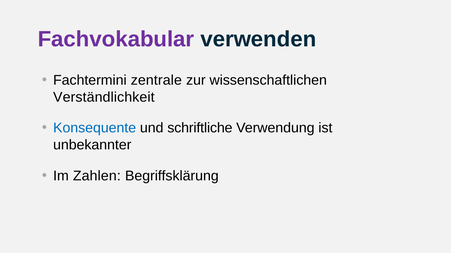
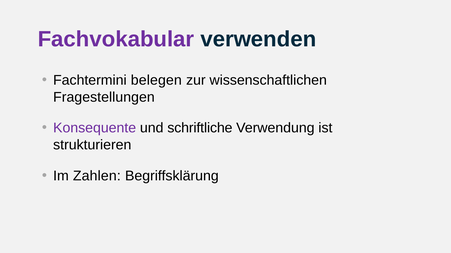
zentrale: zentrale -> belegen (156, 80)
Verständlichkeit: Verständlichkeit -> Fragestellungen (104, 97)
Konsequente colour: blue -> purple (95, 128)
unbekannter: unbekannter -> strukturieren (92, 145)
